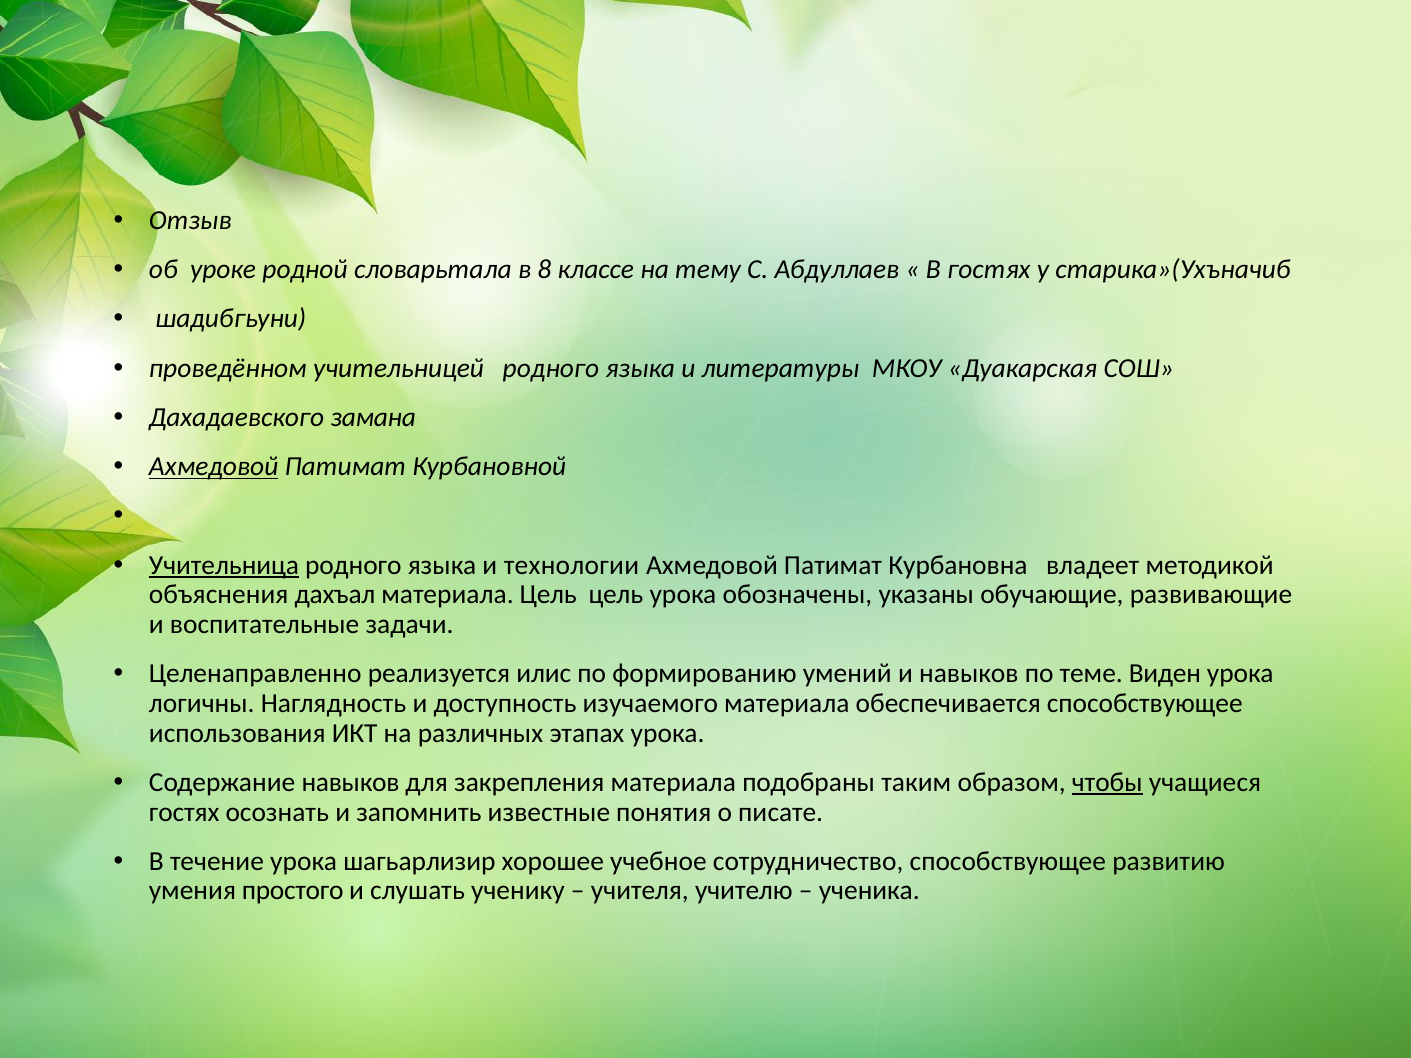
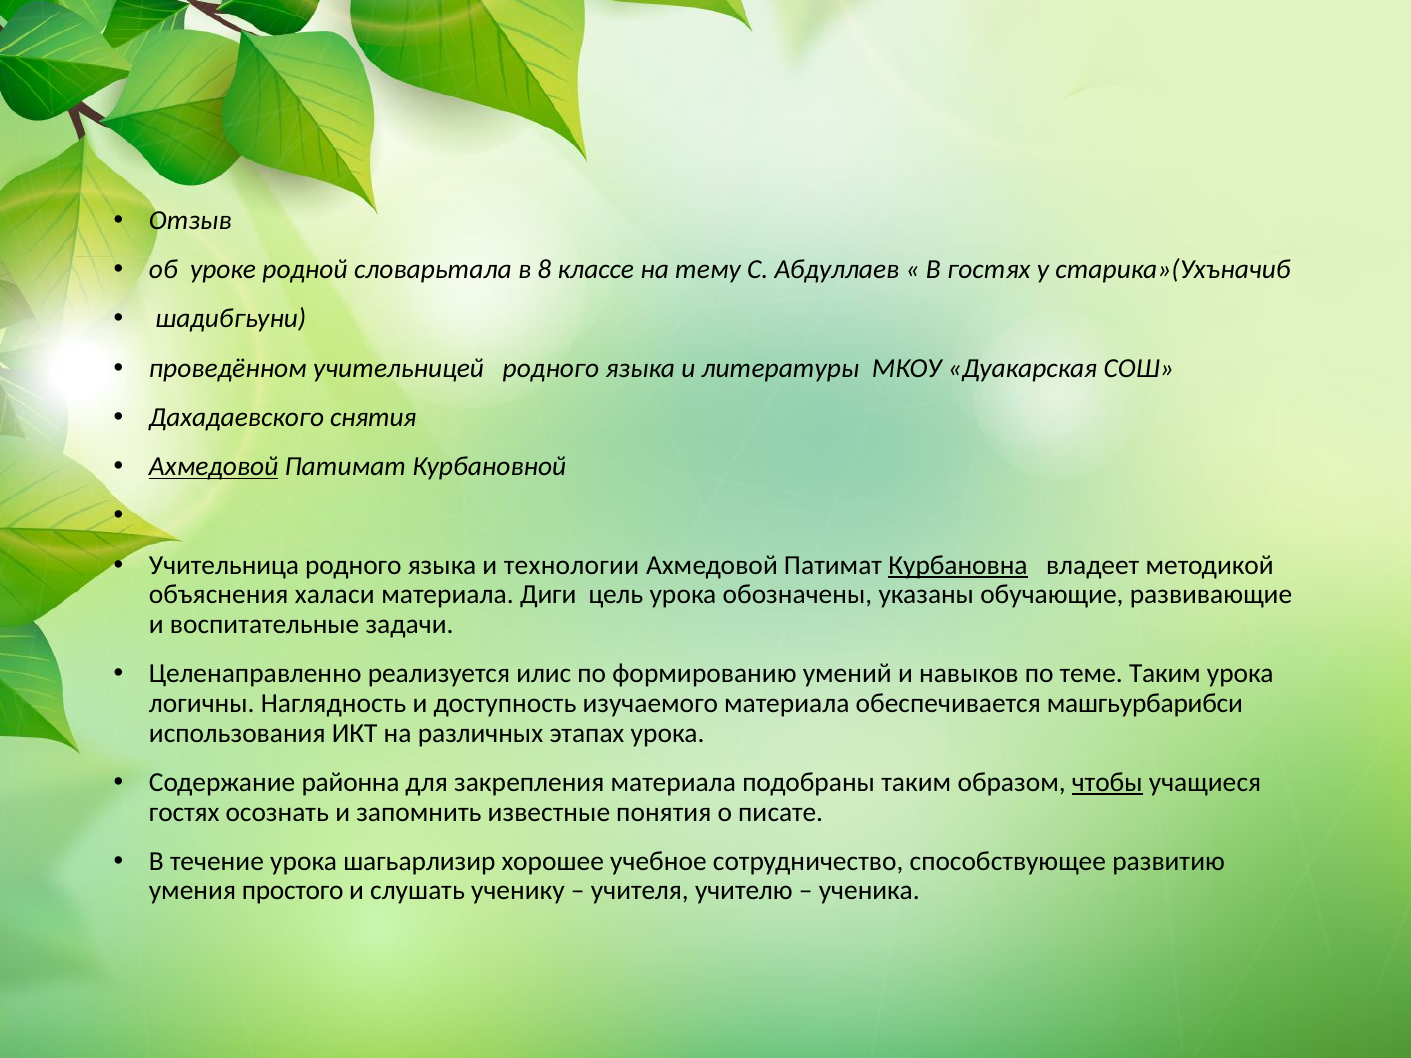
замана: замана -> снятия (373, 417)
Учительница underline: present -> none (224, 565)
Курбановна underline: none -> present (958, 565)
дахъал: дахъал -> халаси (335, 595)
материала Цель: Цель -> Диги (548, 595)
теме Виден: Виден -> Таким (1165, 674)
обеспечивается способствующее: способствующее -> машгьурбарибси (1145, 704)
Содержание навыков: навыков -> районна (351, 782)
